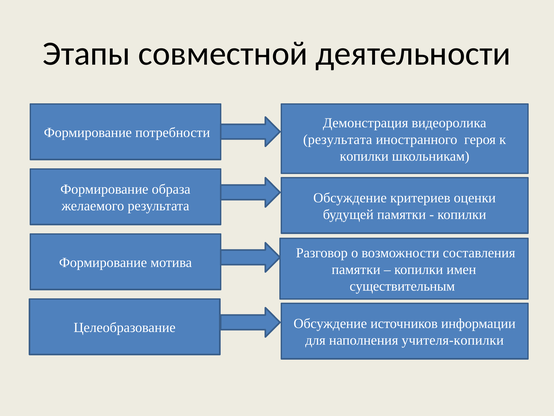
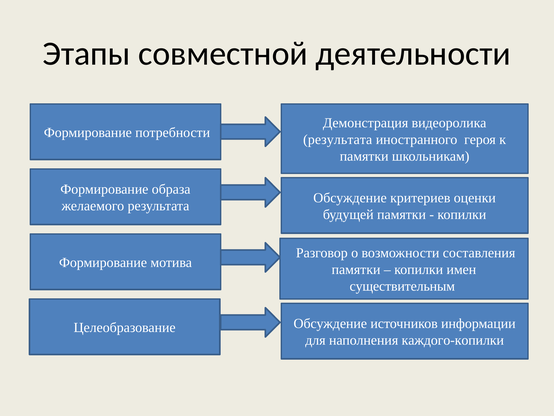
копилки: копилки -> памятки (364, 156)
учителя-копилки: учителя-копилки -> каждого-копилки (453, 340)
